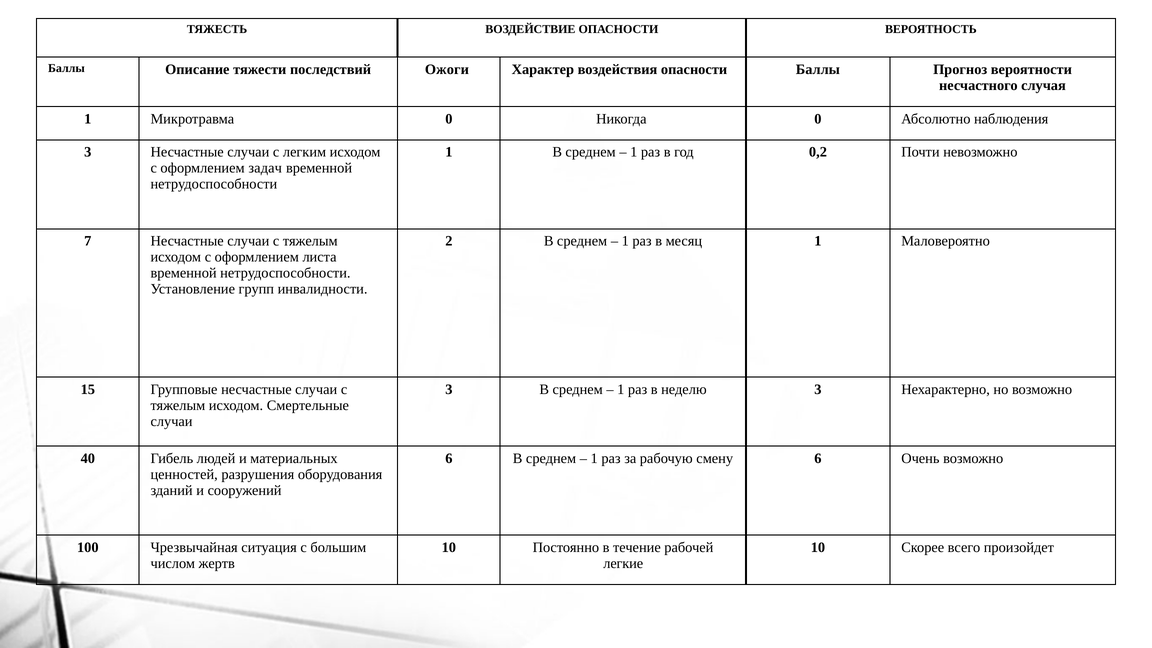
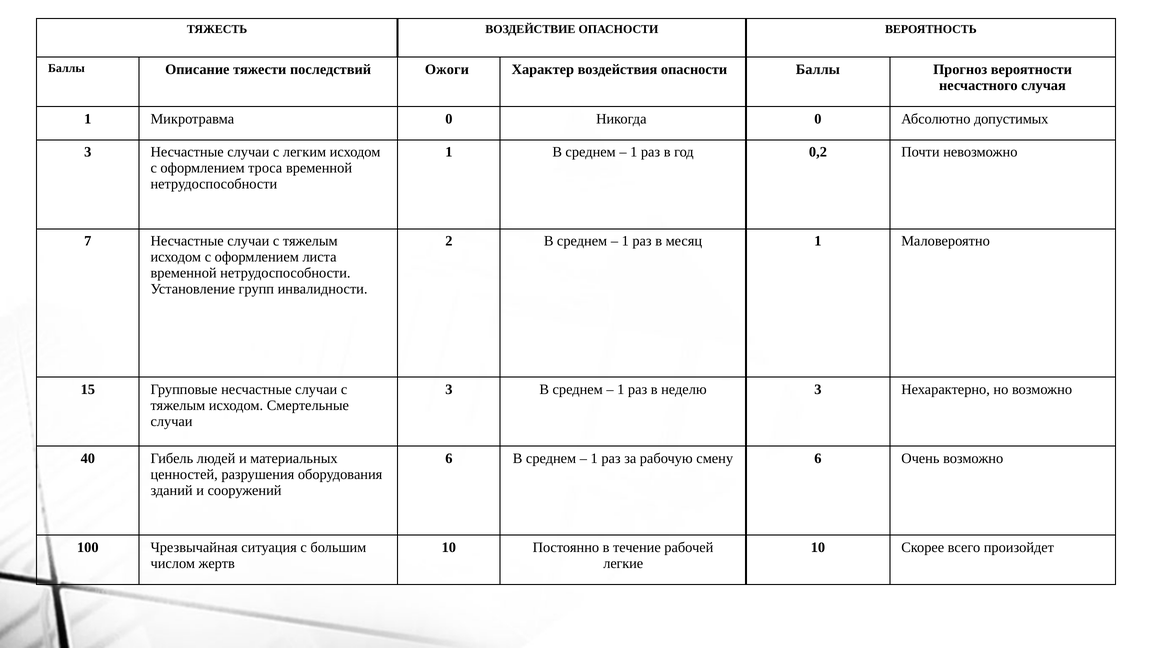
наблюдения: наблюдения -> допустимых (1011, 119)
задач: задач -> троса (265, 168)
